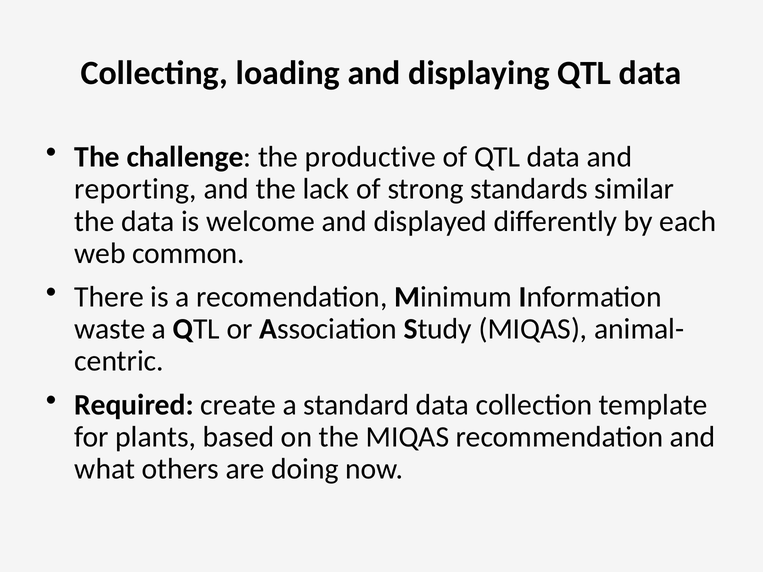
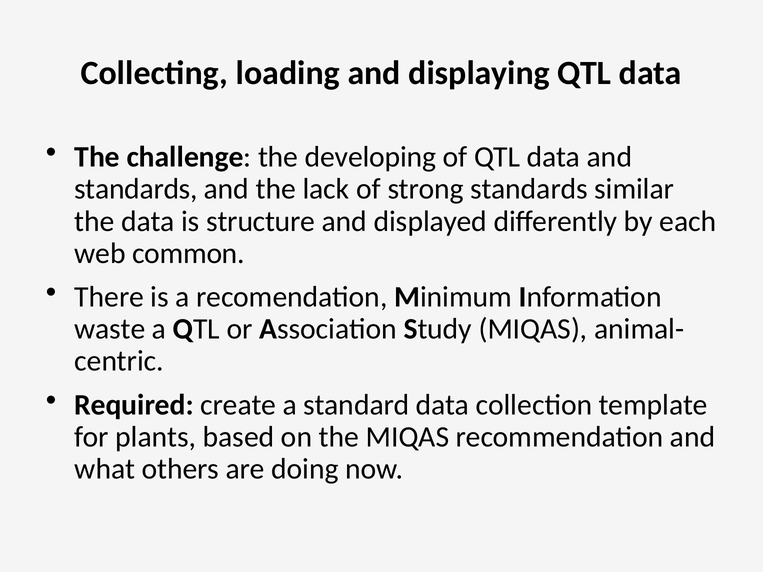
productive: productive -> developing (371, 157)
reporting: reporting -> standards (136, 189)
welcome: welcome -> structure (261, 221)
